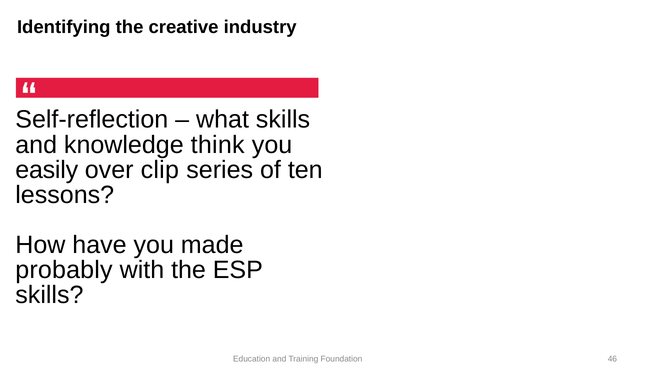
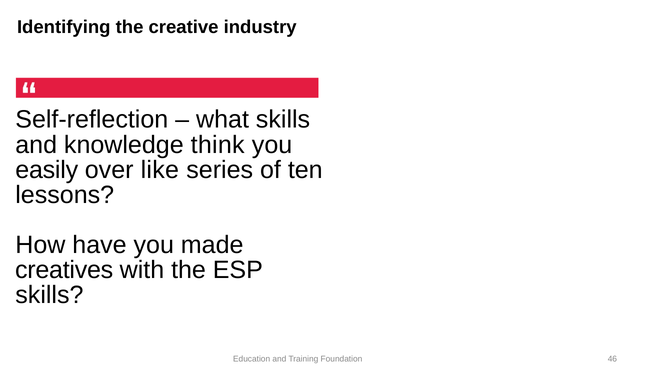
clip: clip -> like (160, 170)
probably: probably -> creatives (64, 270)
